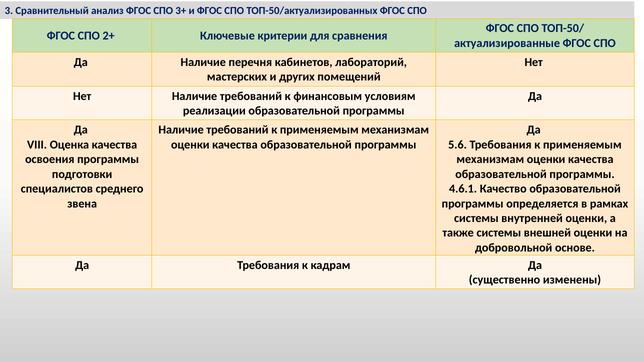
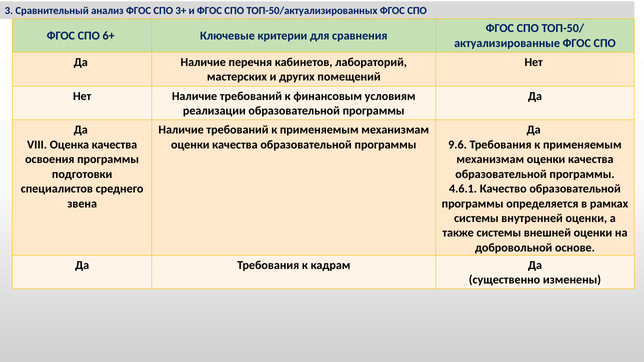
2+: 2+ -> 6+ (109, 36)
5.6: 5.6 -> 9.6 (458, 145)
